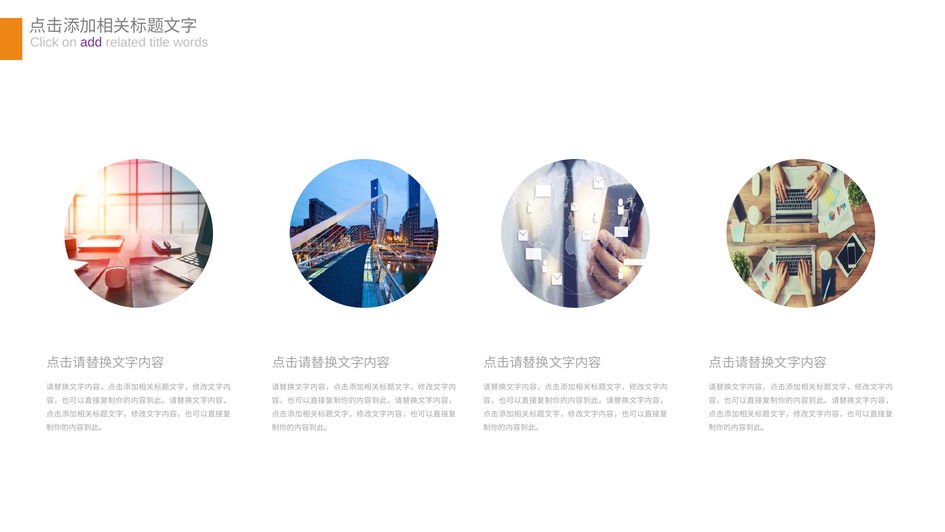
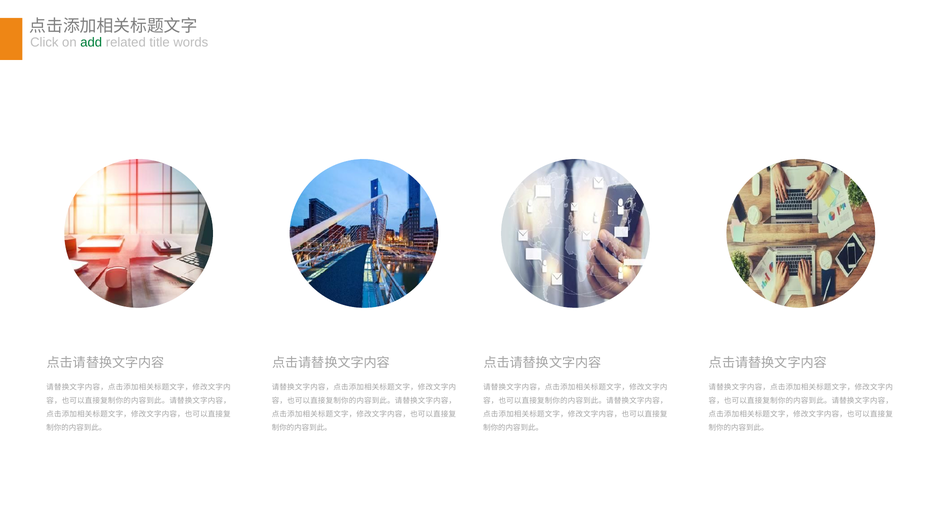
add colour: purple -> green (91, 42)
